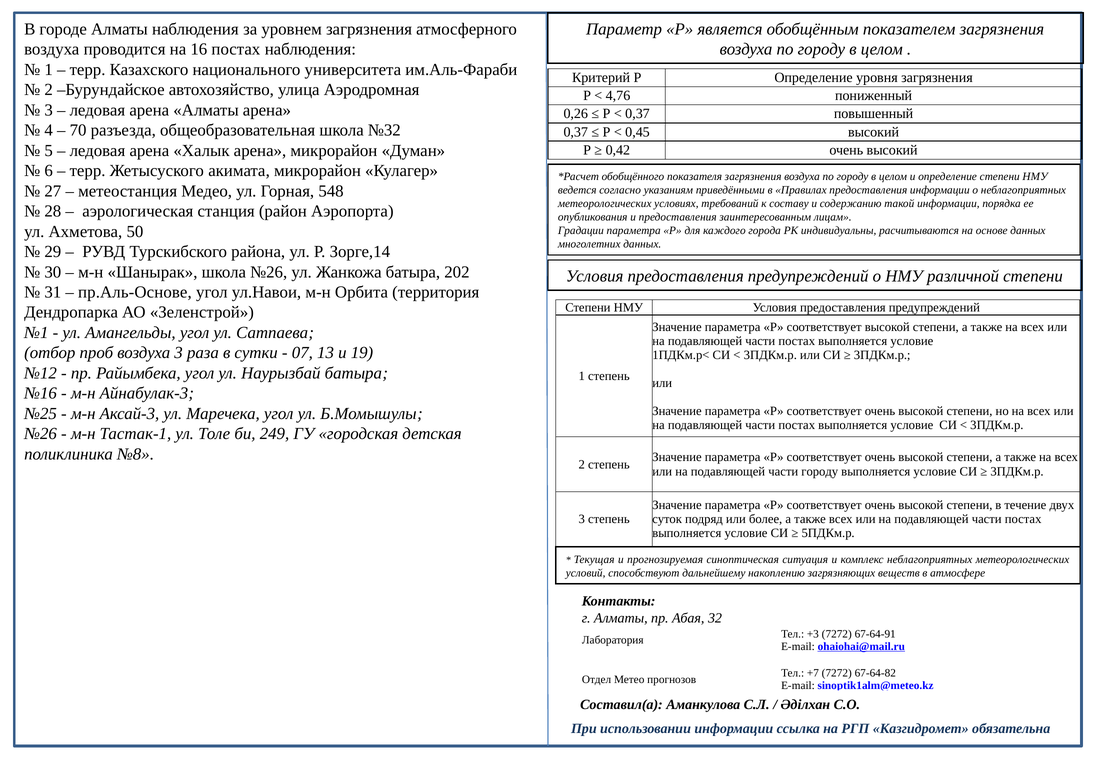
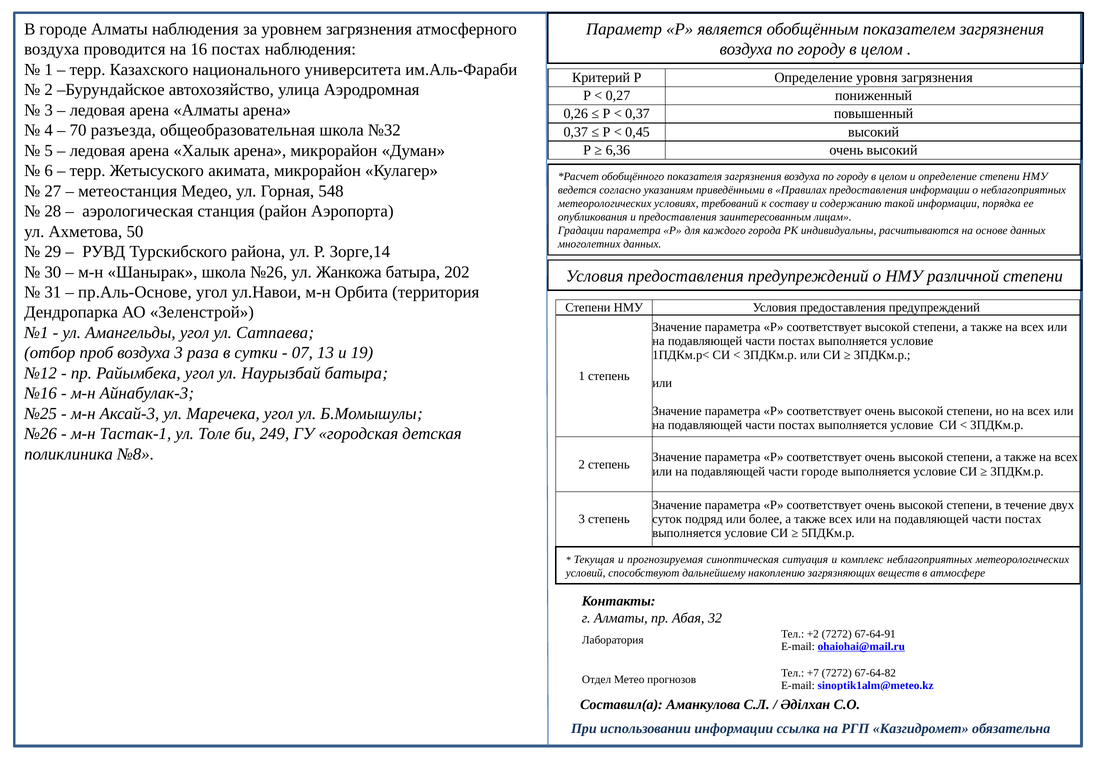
4,76: 4,76 -> 0,27 (618, 96)
0,42: 0,42 -> 6,36 (618, 150)
части городу: городу -> городе (820, 471)
+3: +3 -> +2 (813, 634)
